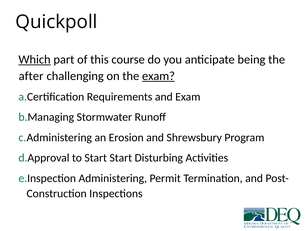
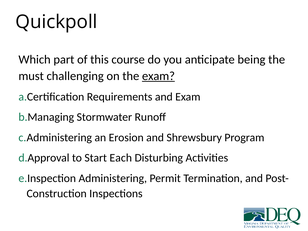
Which underline: present -> none (35, 60)
after: after -> must (31, 76)
Start Start: Start -> Each (121, 158)
